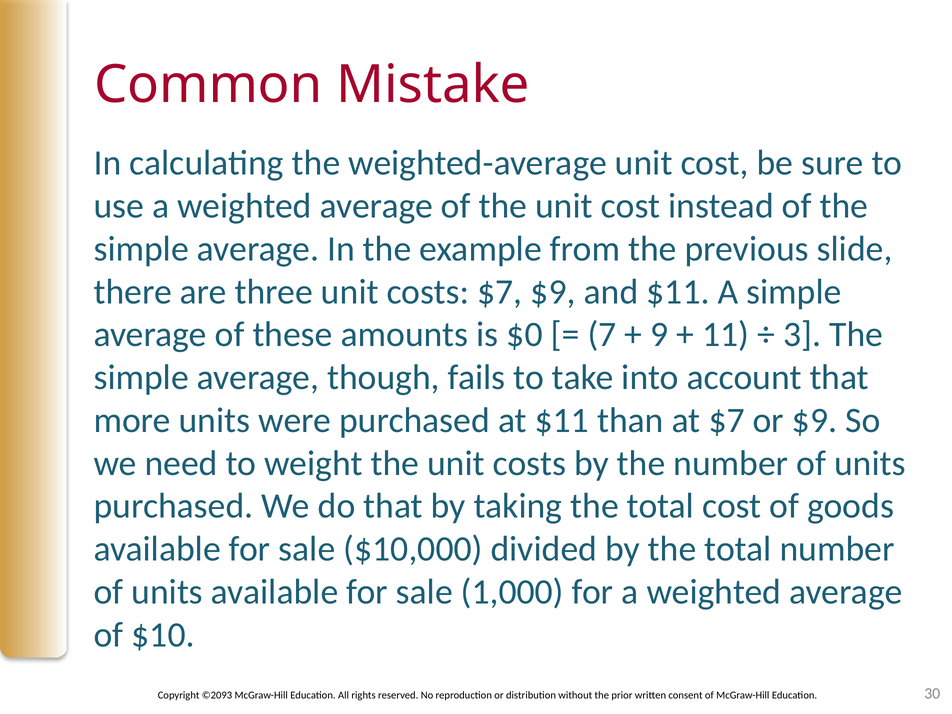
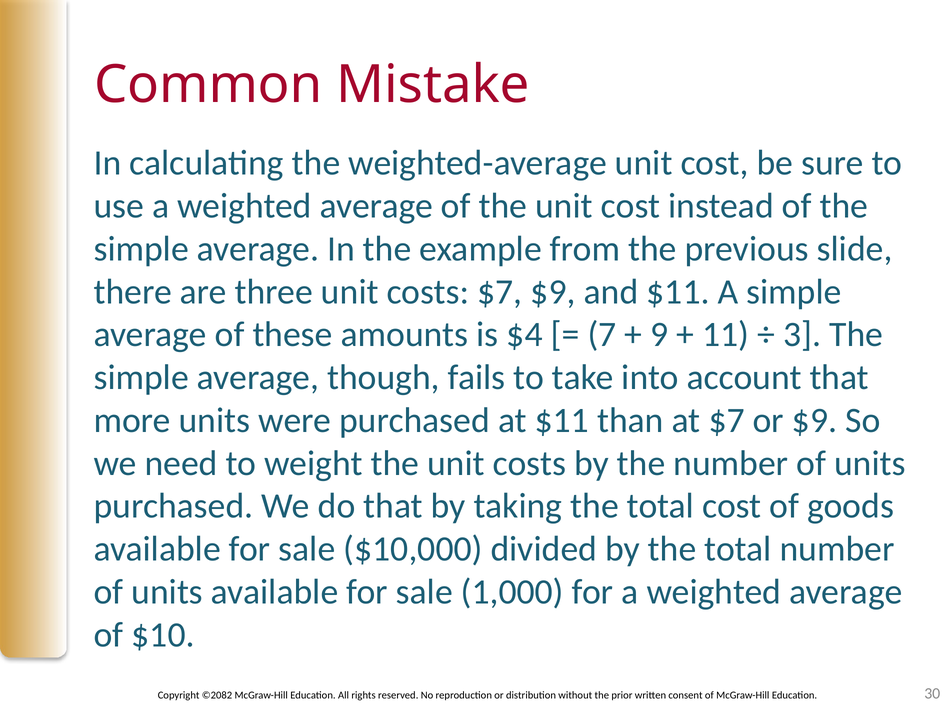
$0: $0 -> $4 (525, 335)
©2093: ©2093 -> ©2082 (217, 695)
